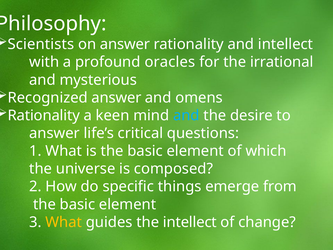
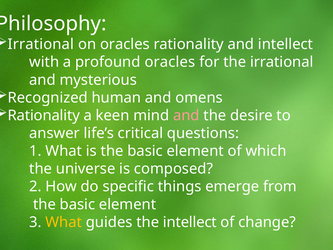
Scientists: Scientists -> Irrational (41, 44)
on answer: answer -> oracles (125, 44)
Recognized answer: answer -> human (116, 98)
and colour: light blue -> pink (186, 115)
